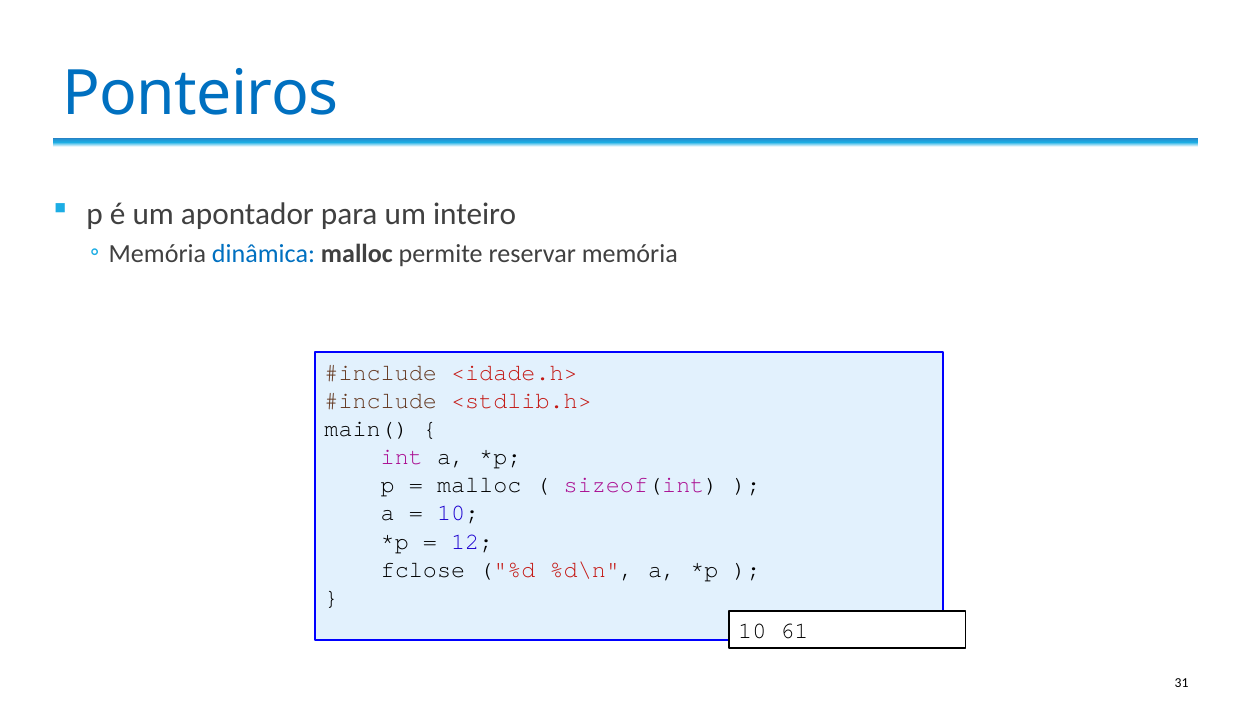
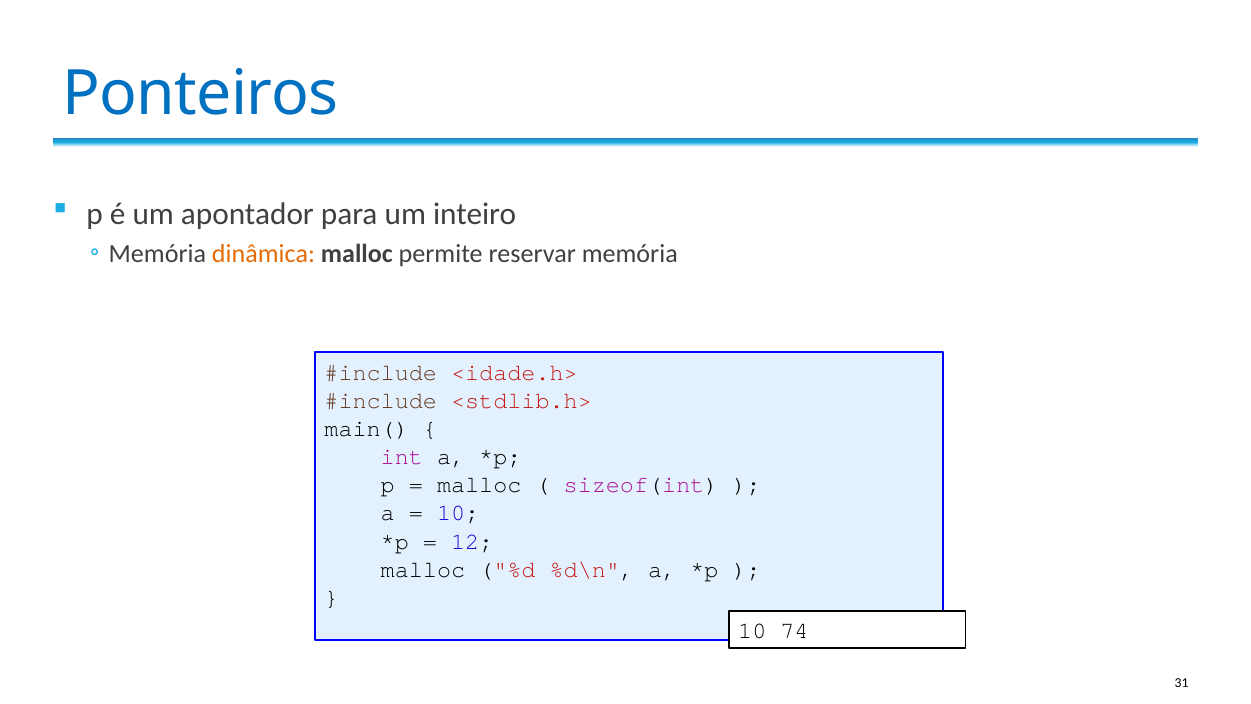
dinâmica colour: blue -> orange (263, 253)
fclose: fclose -> malloc (423, 569)
61: 61 -> 74 (794, 631)
